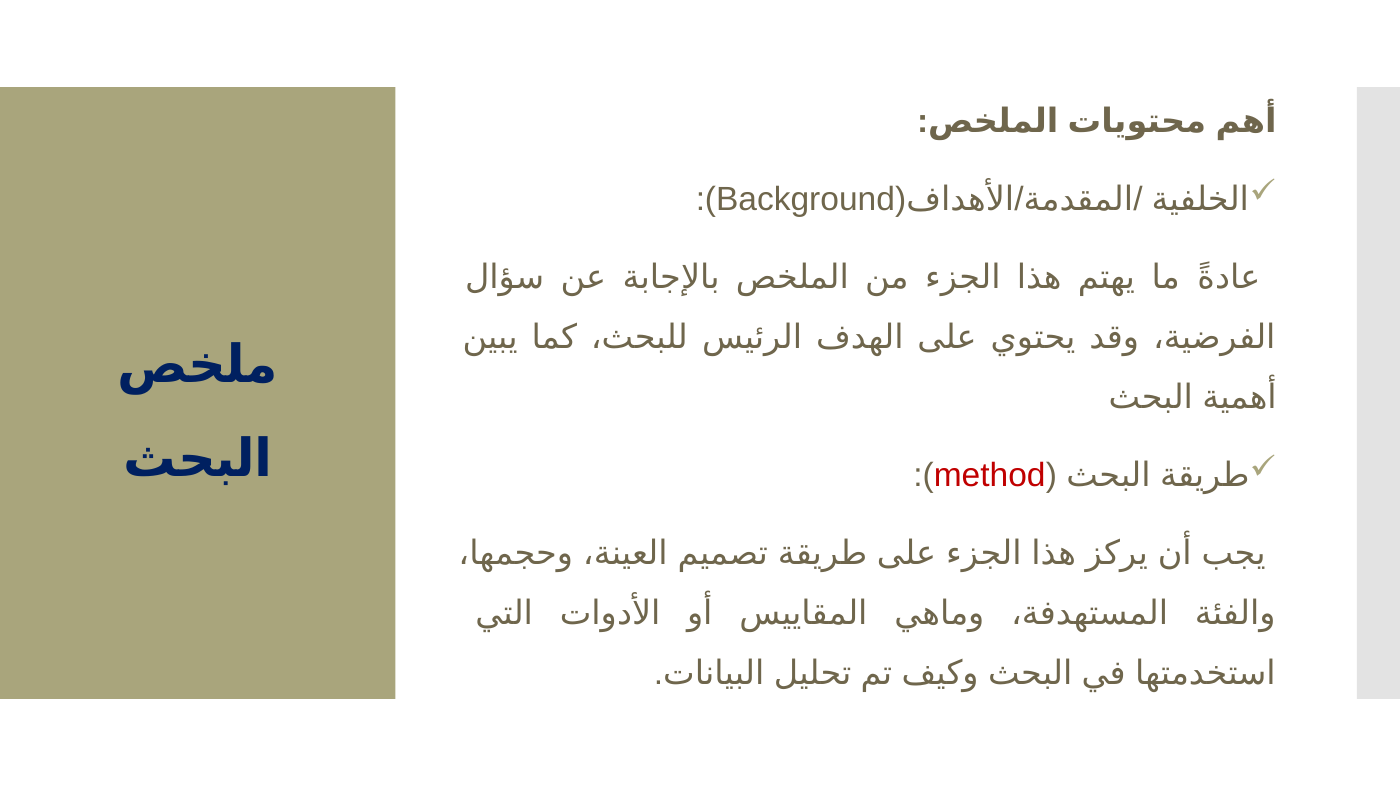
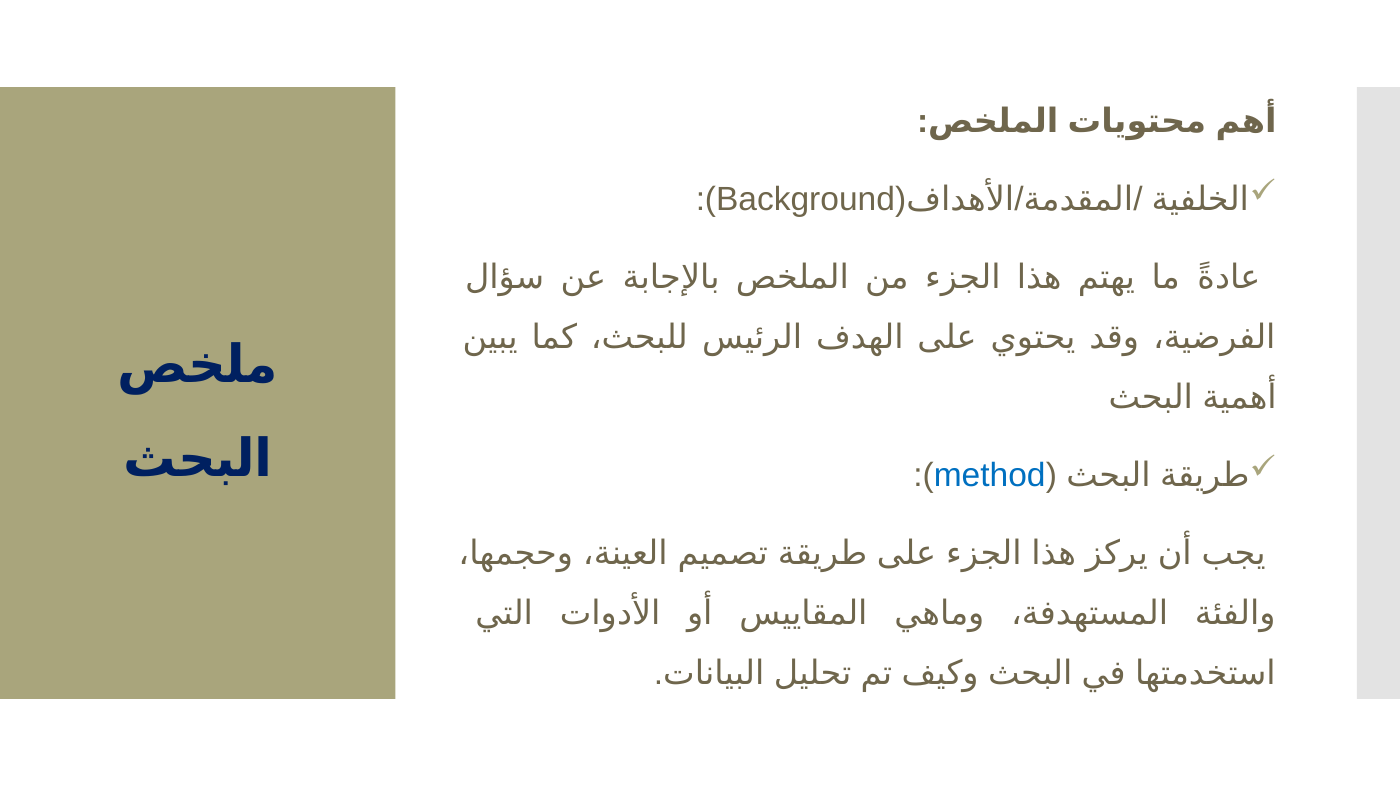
method colour: red -> blue (990, 476)
